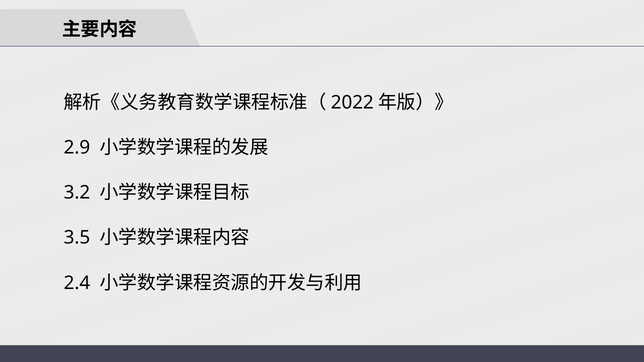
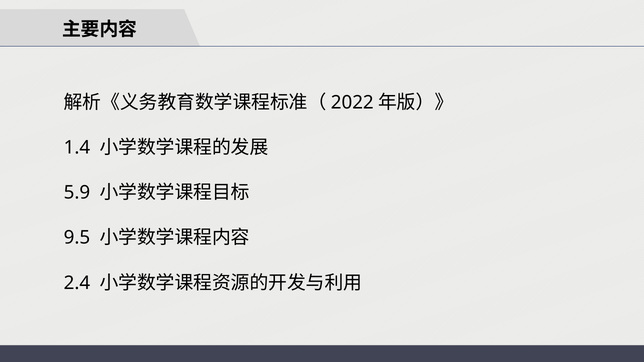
2.9: 2.9 -> 1.4 (77, 148)
3.2: 3.2 -> 5.9 (77, 193)
3.5: 3.5 -> 9.5 (77, 238)
